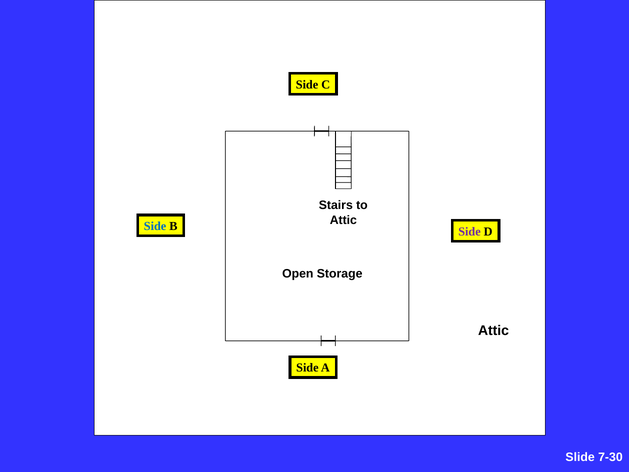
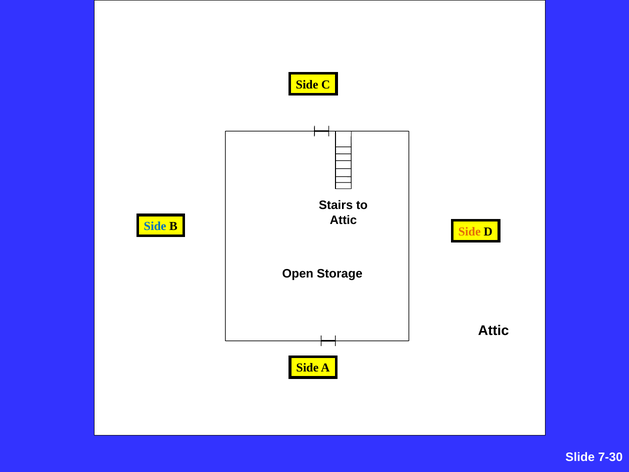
Side colour: purple -> orange (469, 231)
